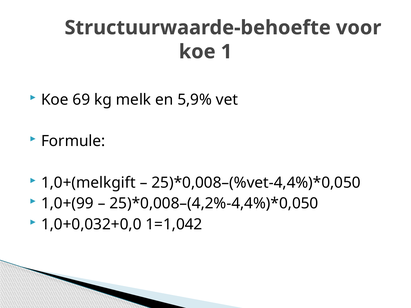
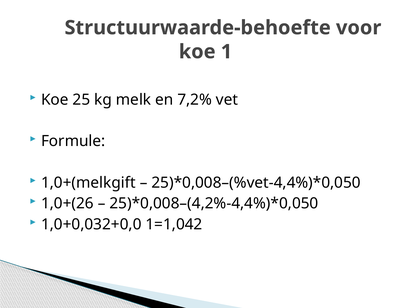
69: 69 -> 25 (81, 100)
5,9%: 5,9% -> 7,2% (195, 100)
1,0+(99: 1,0+(99 -> 1,0+(26 (67, 204)
